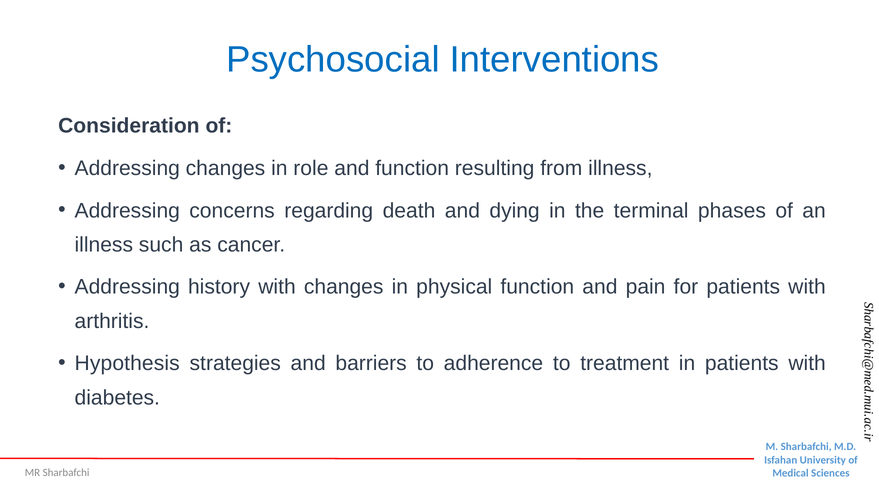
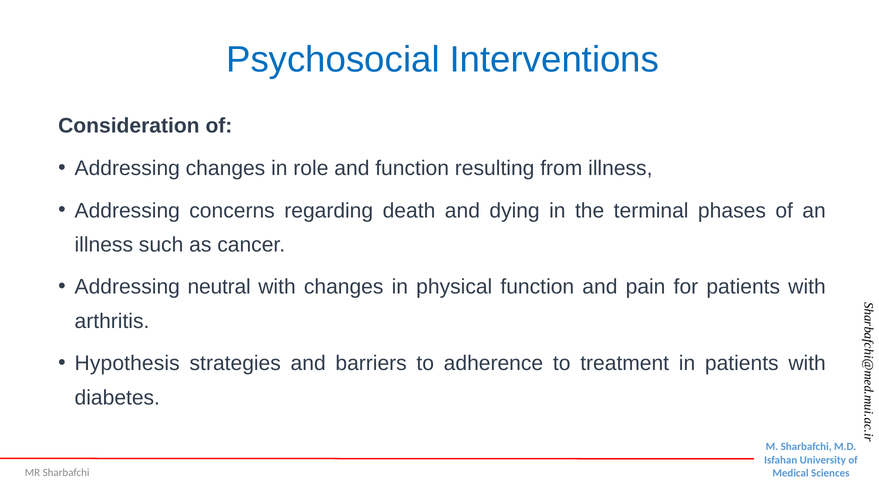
history: history -> neutral (219, 287)
